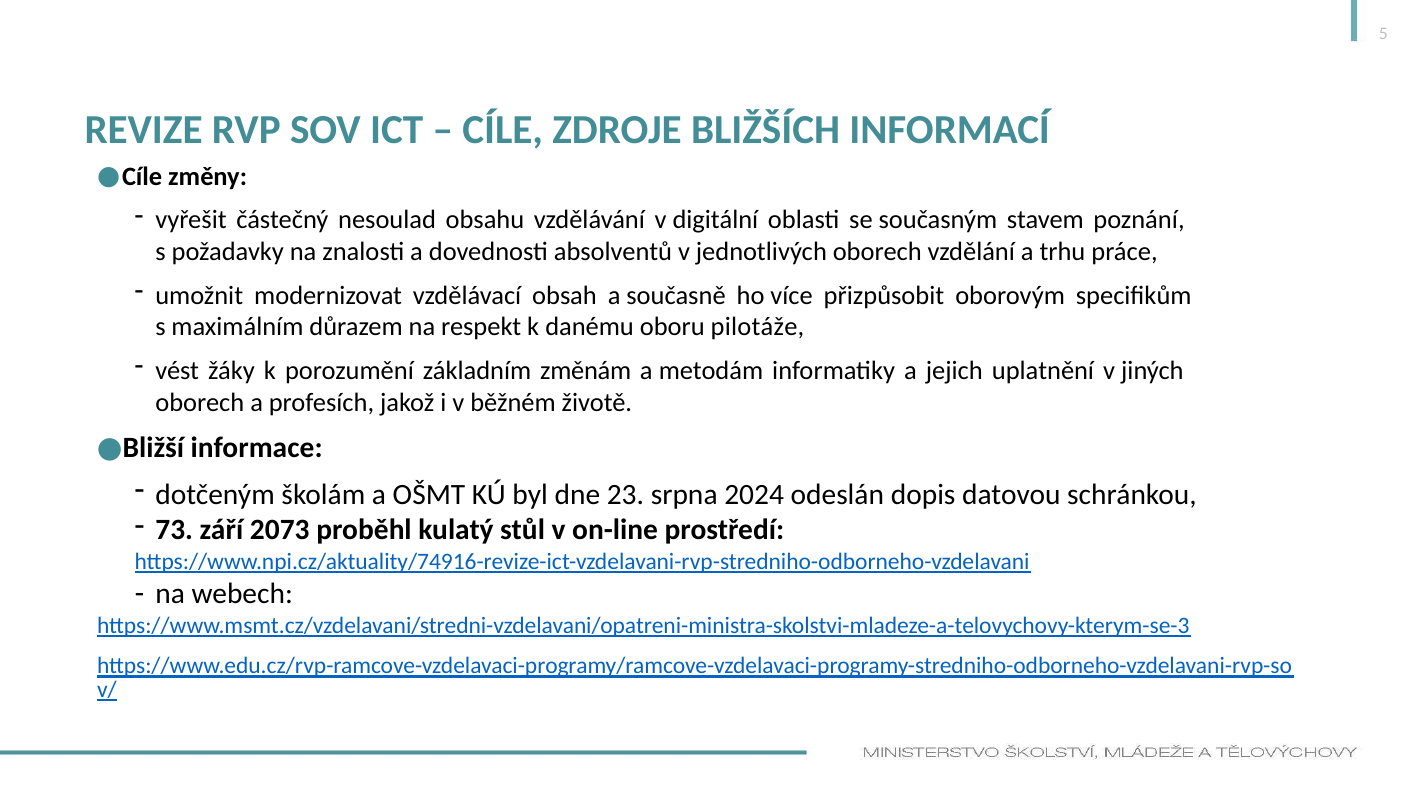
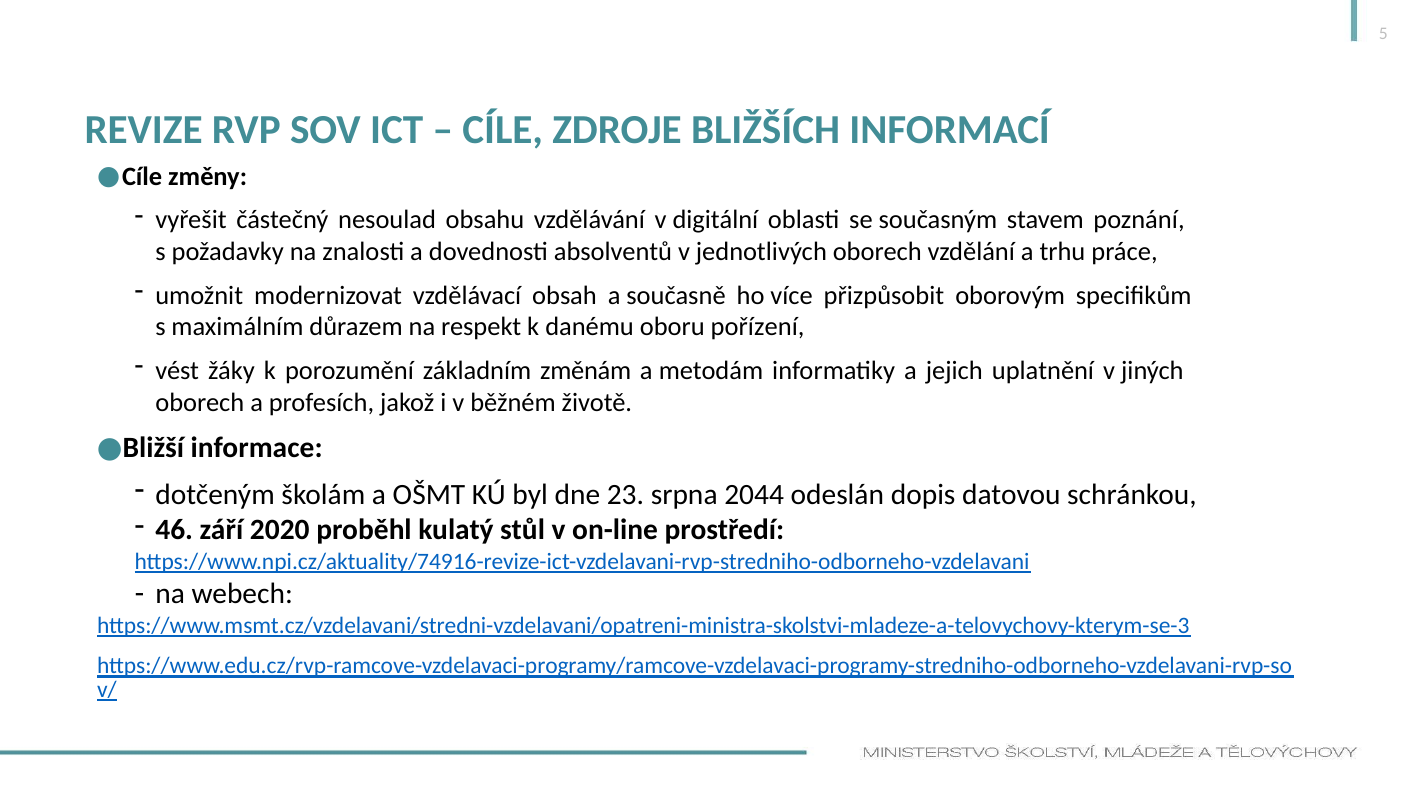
pilotáže: pilotáže -> pořízení (758, 327)
2024: 2024 -> 2044 (754, 495)
73: 73 -> 46 (174, 530)
2073: 2073 -> 2020 (280, 530)
